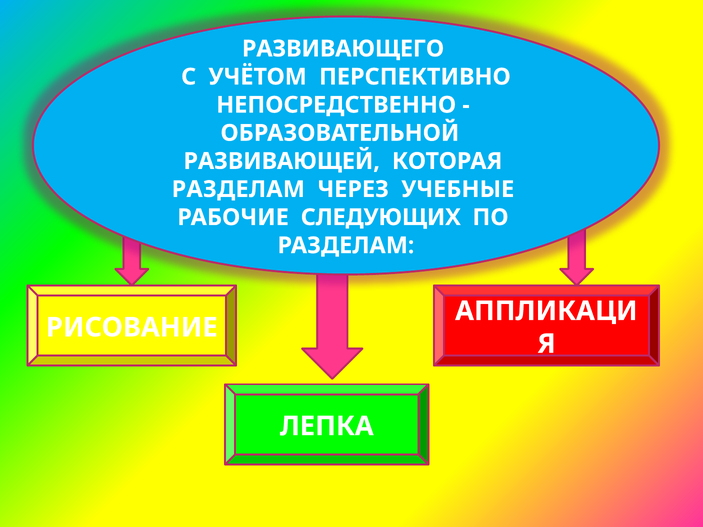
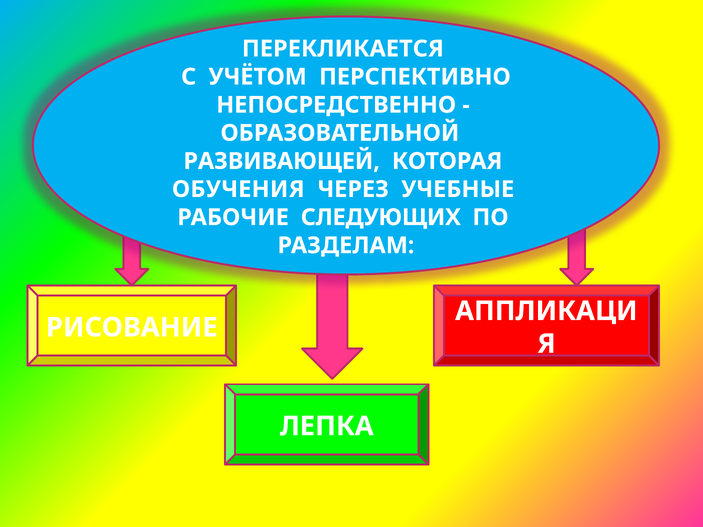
РАЗВИВАЮЩЕГО: РАЗВИВАЮЩЕГО -> ПЕРЕКЛИКАЕТСЯ (343, 49)
РАЗДЕЛАМ: РАЗДЕЛАМ -> ОБУЧЕНИЯ (238, 189)
